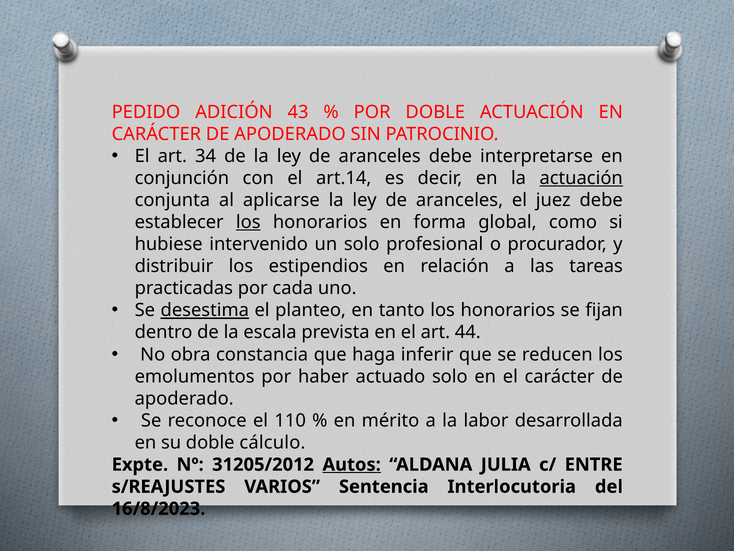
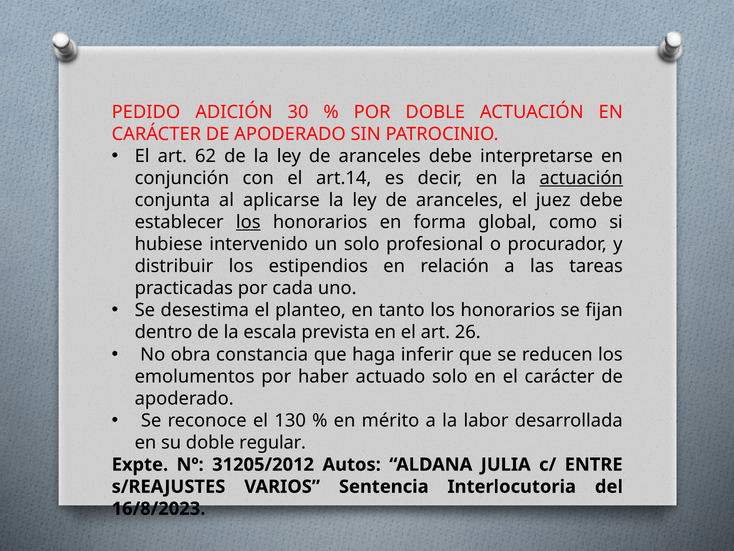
43: 43 -> 30 (298, 112)
34: 34 -> 62 (206, 156)
desestima underline: present -> none (205, 310)
44: 44 -> 26 (468, 332)
110: 110 -> 130 (290, 420)
cálculo: cálculo -> regular (273, 442)
Autos underline: present -> none (352, 464)
